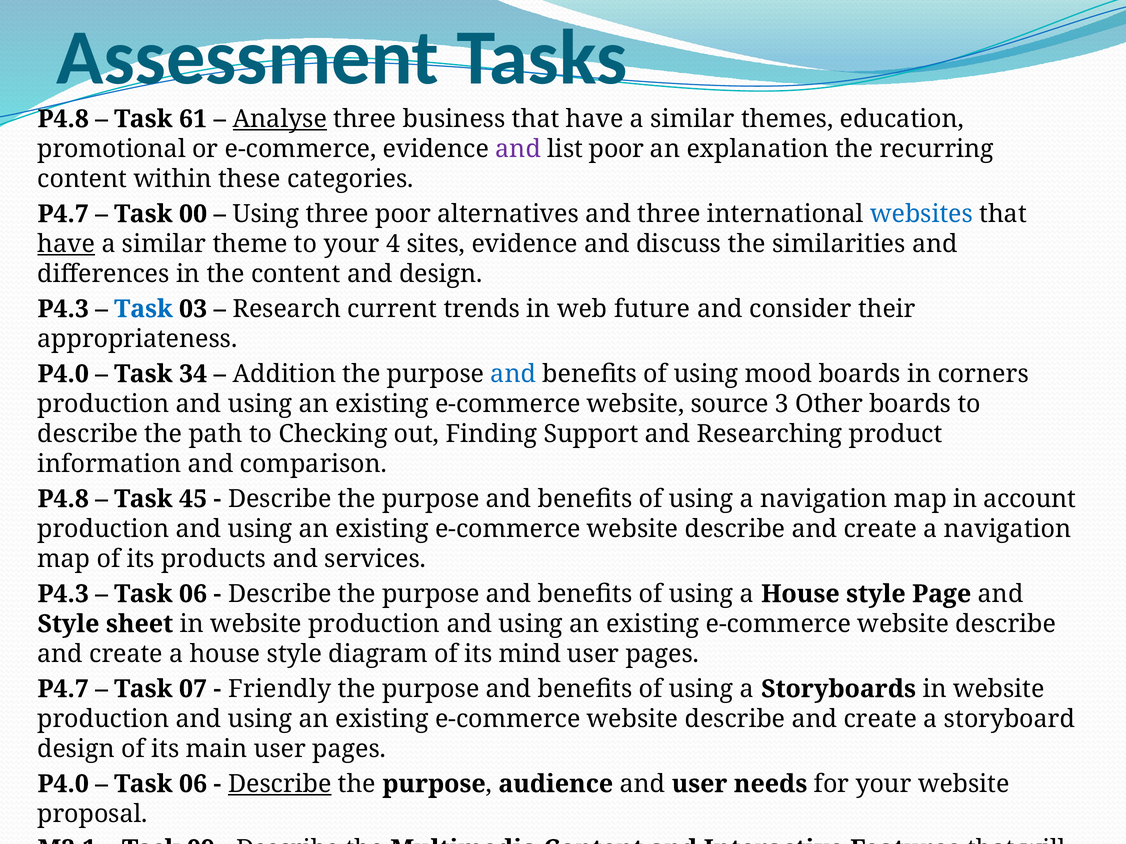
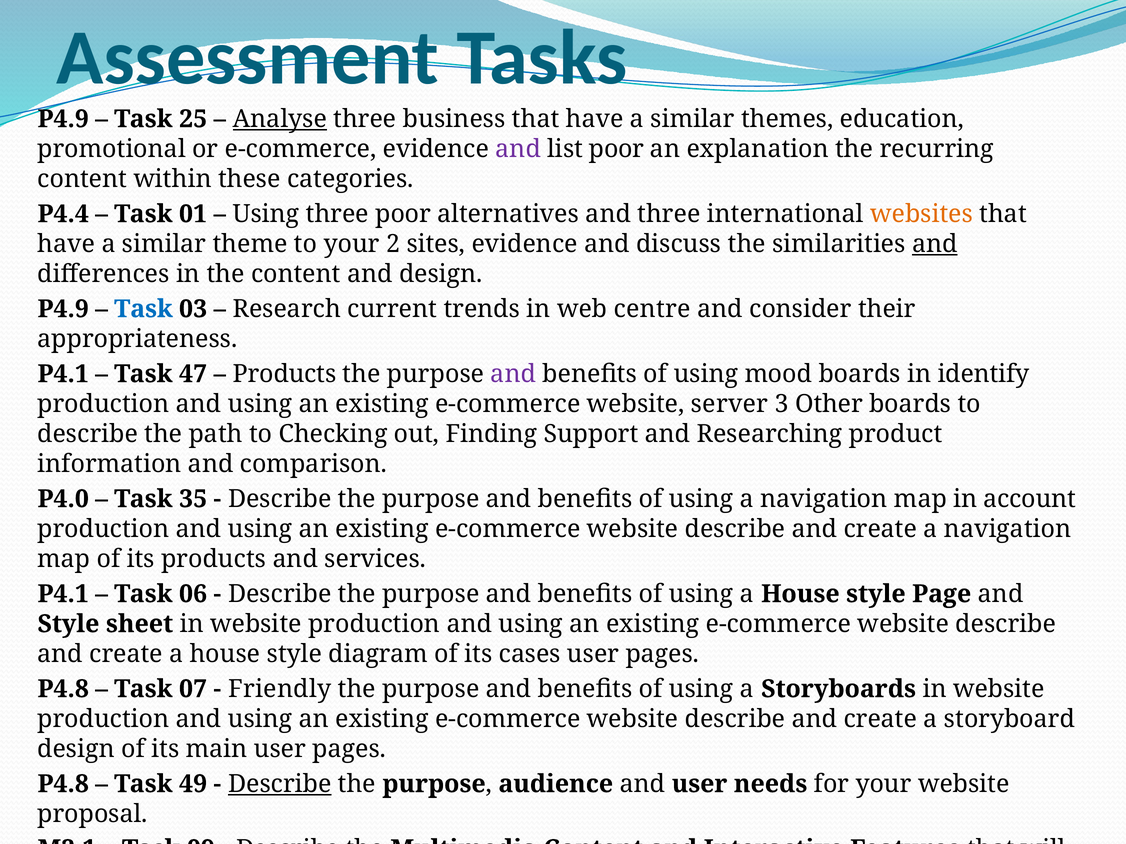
P4.8: P4.8 -> P4.9 (63, 119)
61: 61 -> 25 (193, 119)
P4.7: P4.7 -> P4.4 (63, 214)
00: 00 -> 01 (193, 214)
websites colour: blue -> orange (922, 214)
have underline: present -> none (66, 244)
4: 4 -> 2 (393, 244)
and underline: none -> present (935, 244)
P4.3: P4.3 -> P4.9 (63, 309)
future: future -> centre (652, 309)
P4.0: P4.0 -> P4.1 (63, 374)
34: 34 -> 47 (193, 374)
Addition: Addition -> Products (285, 374)
and colour: blue -> purple (513, 374)
corners: corners -> identify (983, 374)
source: source -> server (730, 404)
P4.8: P4.8 -> P4.0 (63, 499)
45: 45 -> 35 (193, 499)
P4.3: P4.3 -> P4.1 (63, 594)
mind: mind -> cases (530, 654)
P4.7: P4.7 -> P4.8 (63, 689)
P4.0: P4.0 -> P4.8 (63, 784)
06: 06 -> 49 (193, 784)
